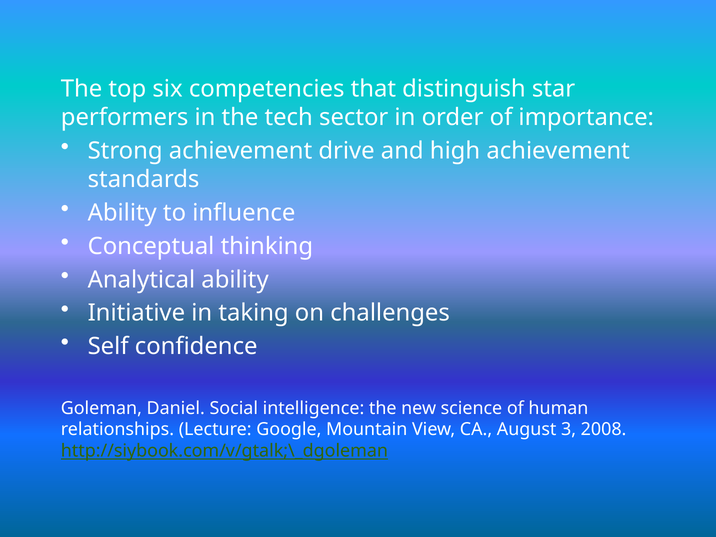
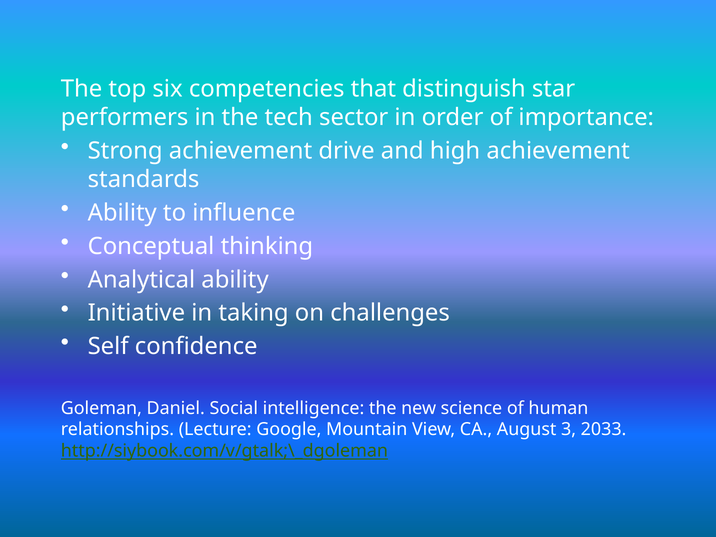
2008: 2008 -> 2033 (604, 430)
